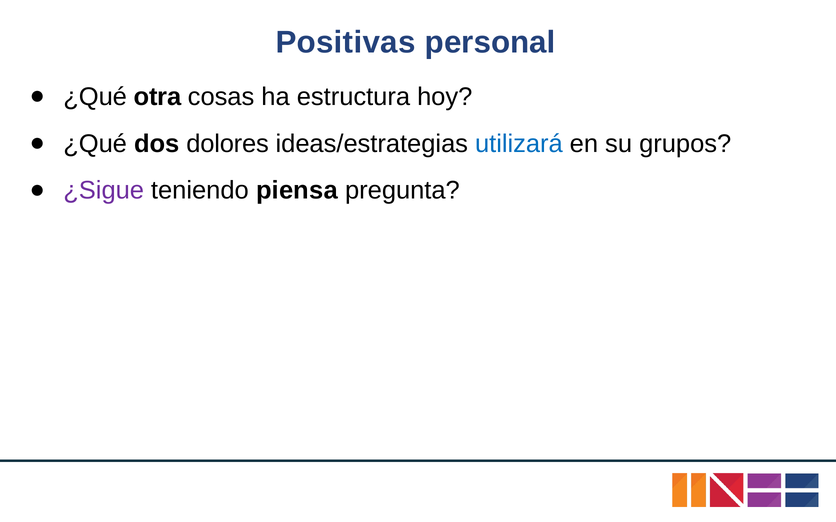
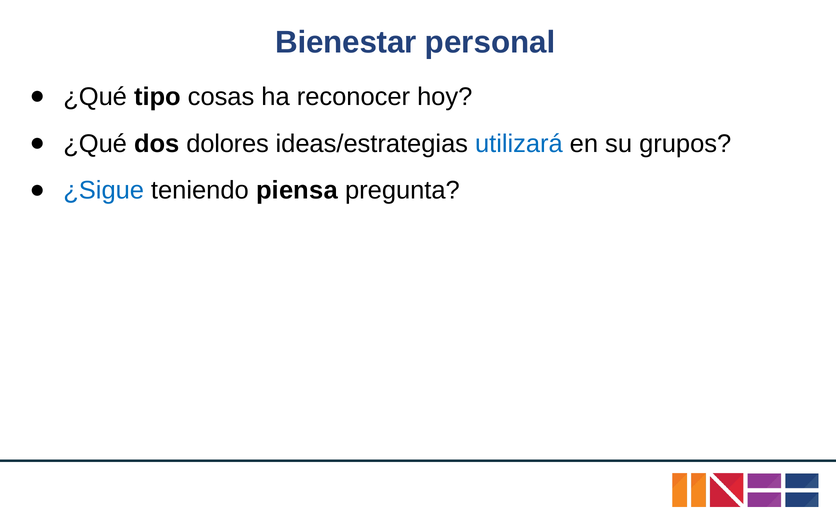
Positivas: Positivas -> Bienestar (346, 43)
otra: otra -> tipo (157, 97)
estructura: estructura -> reconocer (353, 97)
¿Sigue colour: purple -> blue (104, 191)
